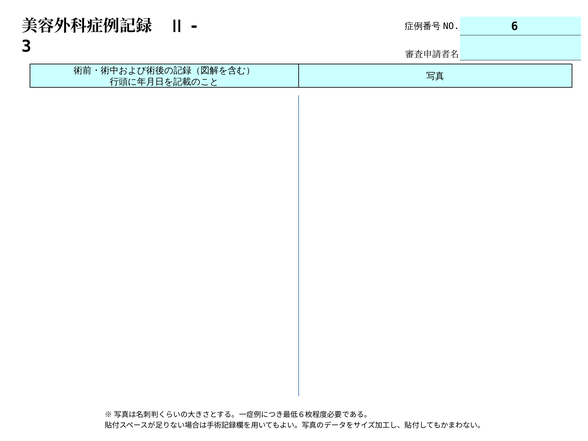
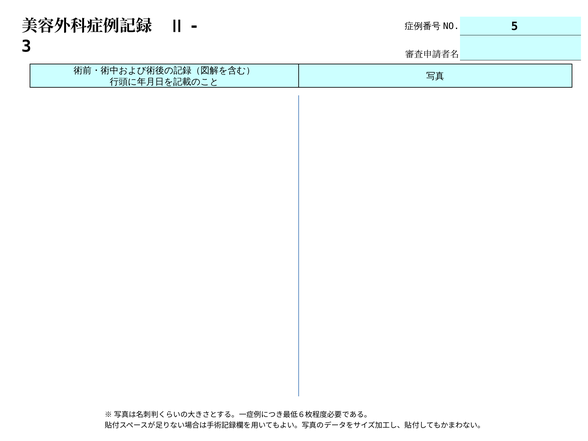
6: 6 -> 5 (515, 26)
